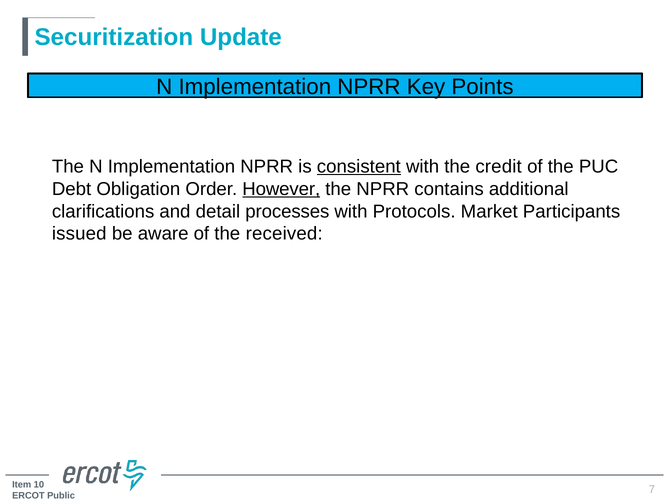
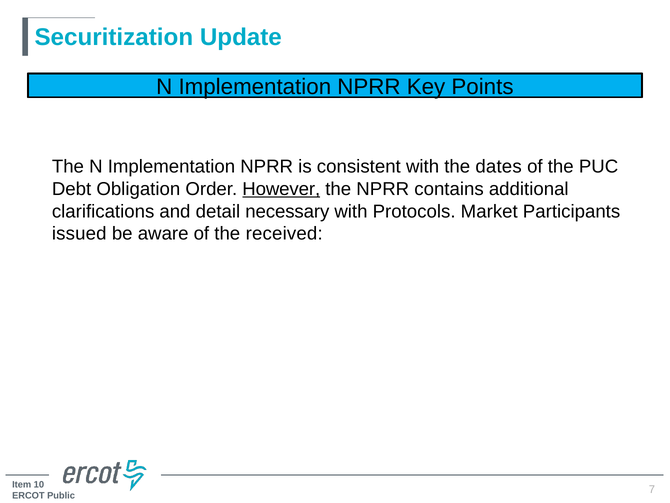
consistent underline: present -> none (359, 166)
credit: credit -> dates (499, 166)
processes: processes -> necessary (287, 211)
